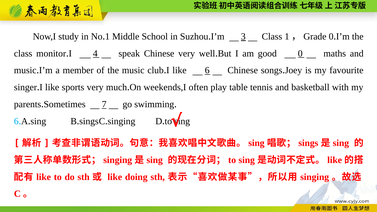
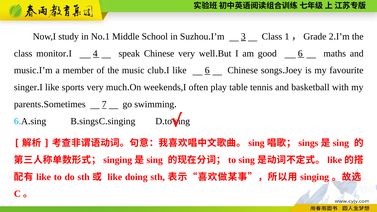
1，Grade 0: 0 -> 2 (331, 36)
good 0: 0 -> 6 (300, 53)
